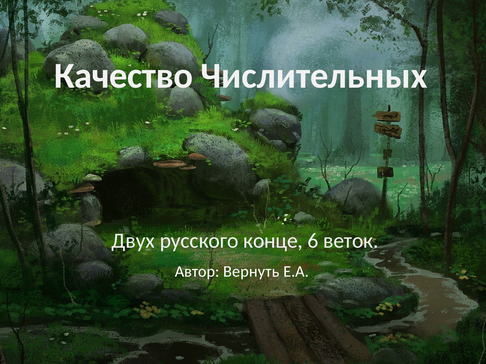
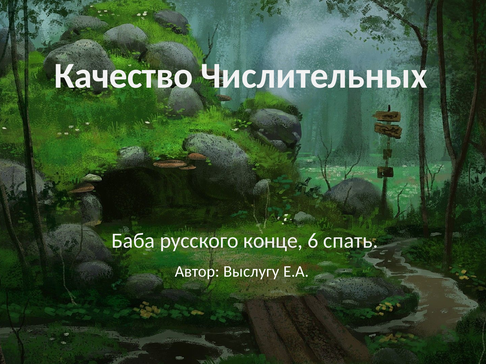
Двух: Двух -> Баба (133, 241)
веток: веток -> спать (351, 241)
Вернуть: Вернуть -> Выслугу (251, 272)
